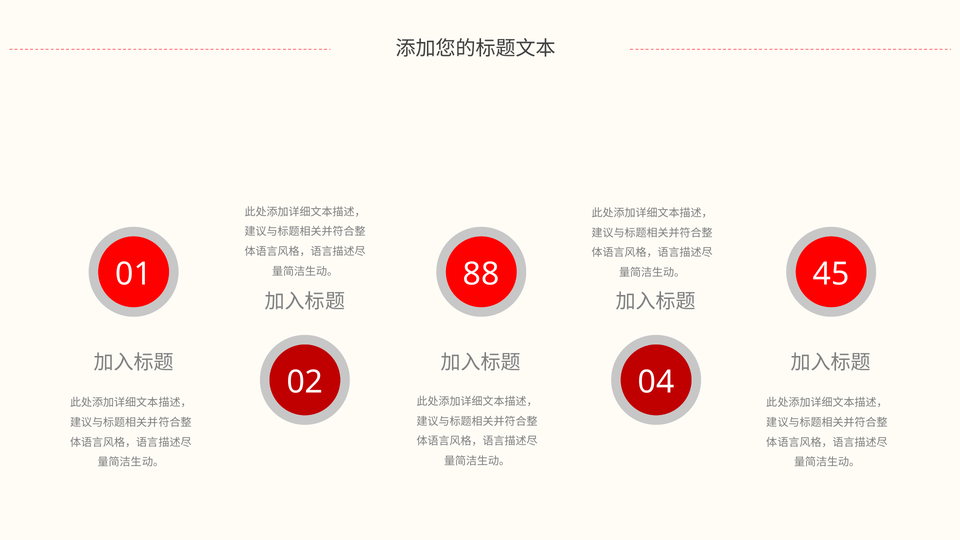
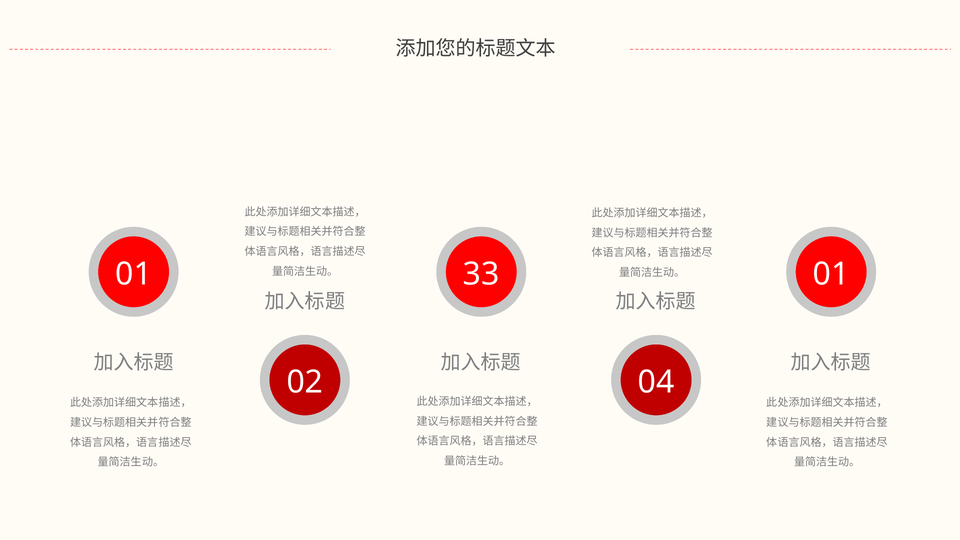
88: 88 -> 33 (481, 274)
45: 45 -> 01 (831, 274)
